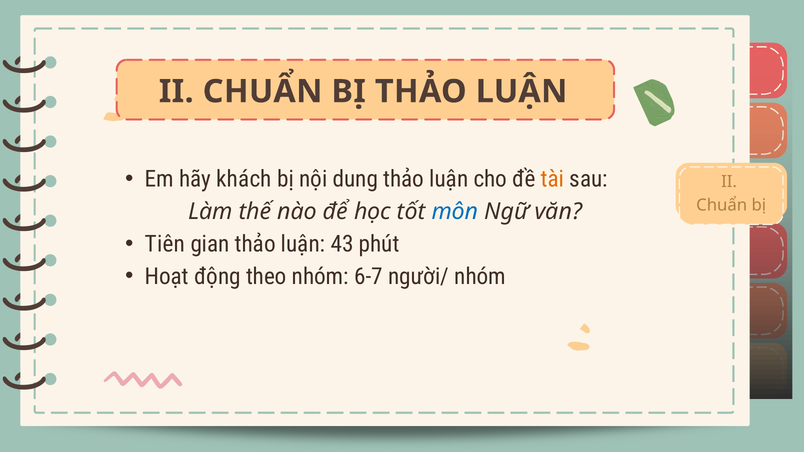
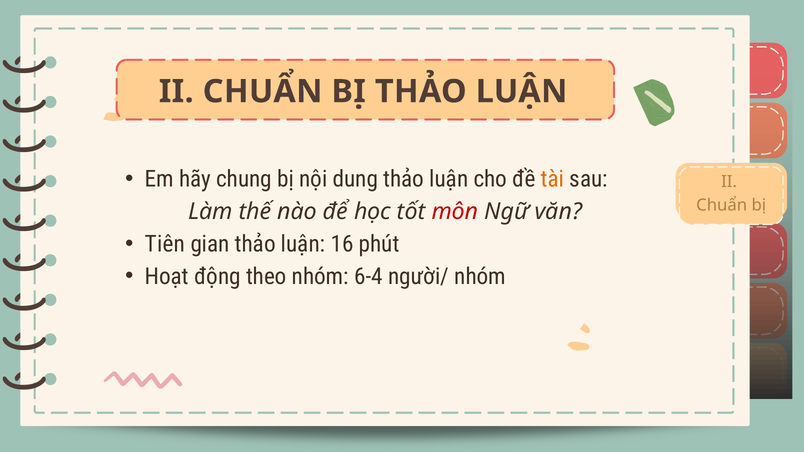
khách: khách -> chung (244, 179)
môn colour: blue -> red (455, 212)
43: 43 -> 16 (342, 244)
6-7: 6-7 -> 6-4 (368, 277)
